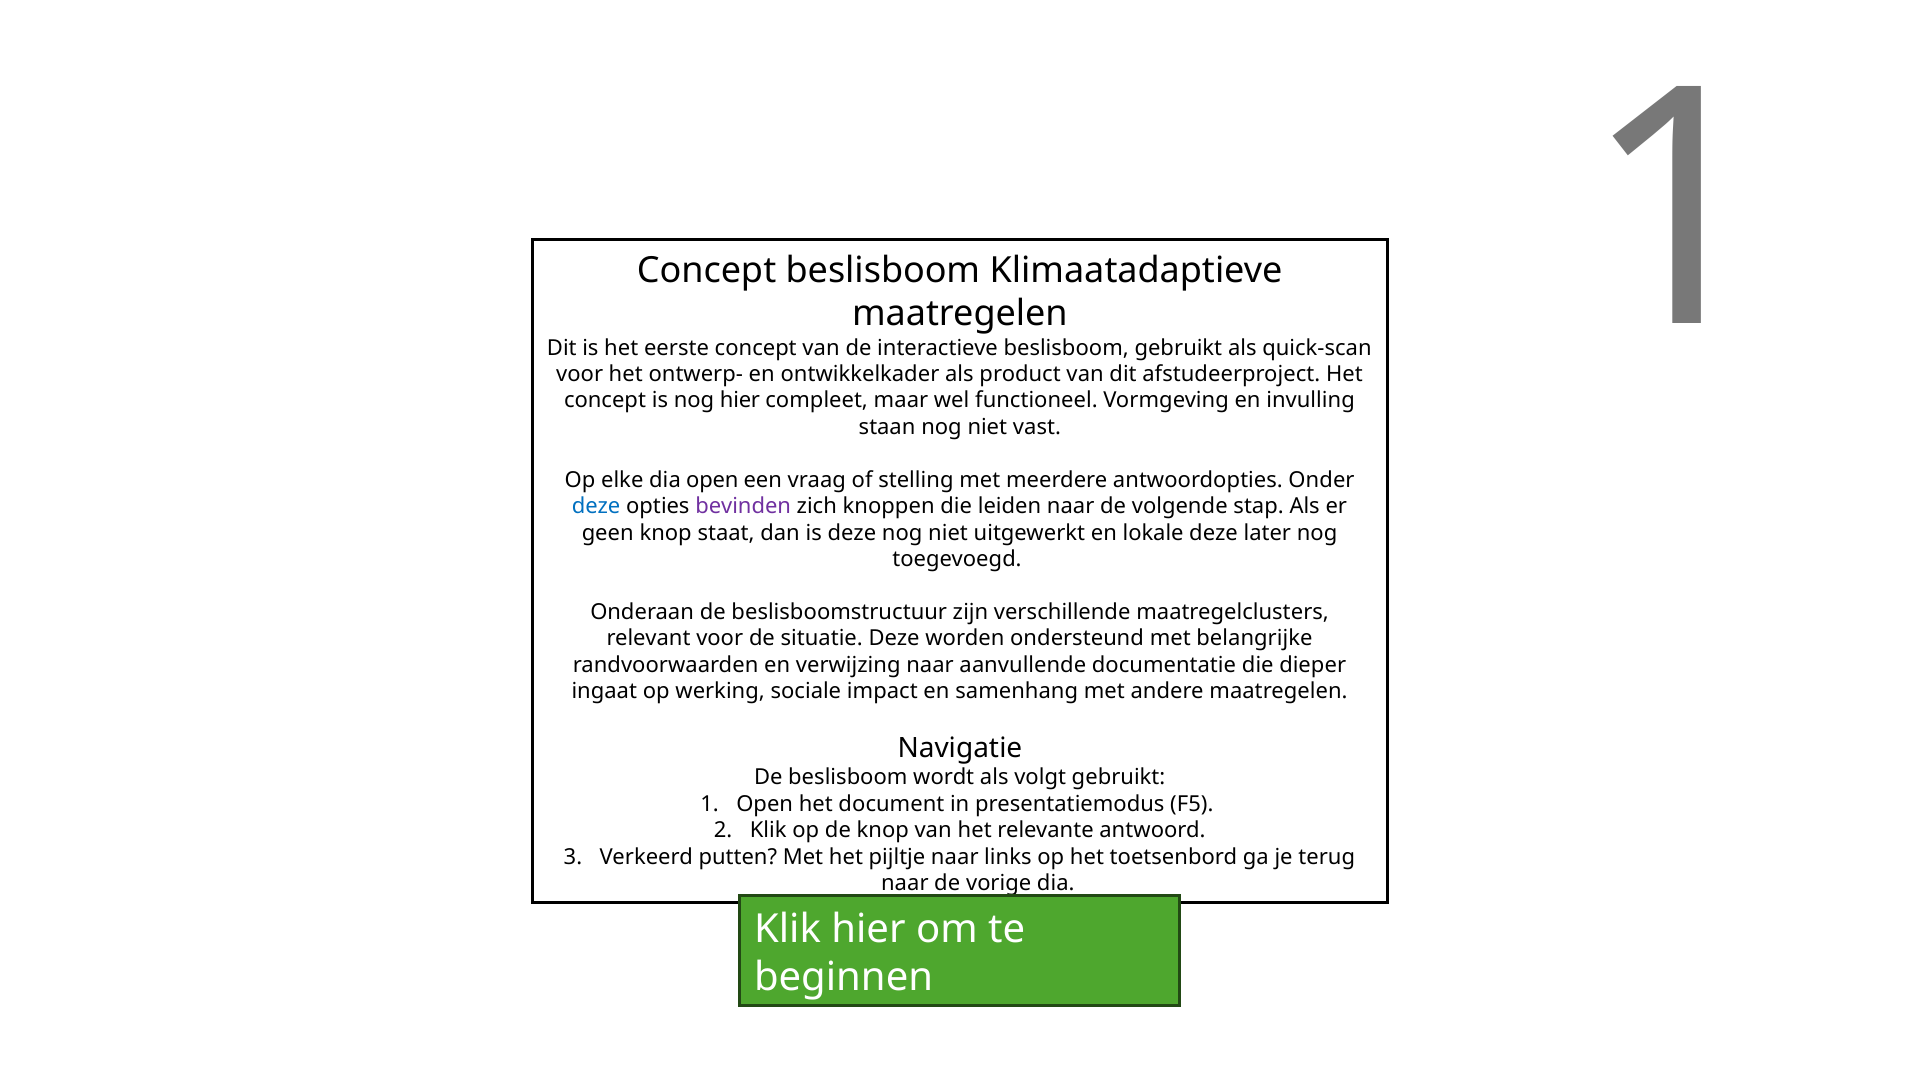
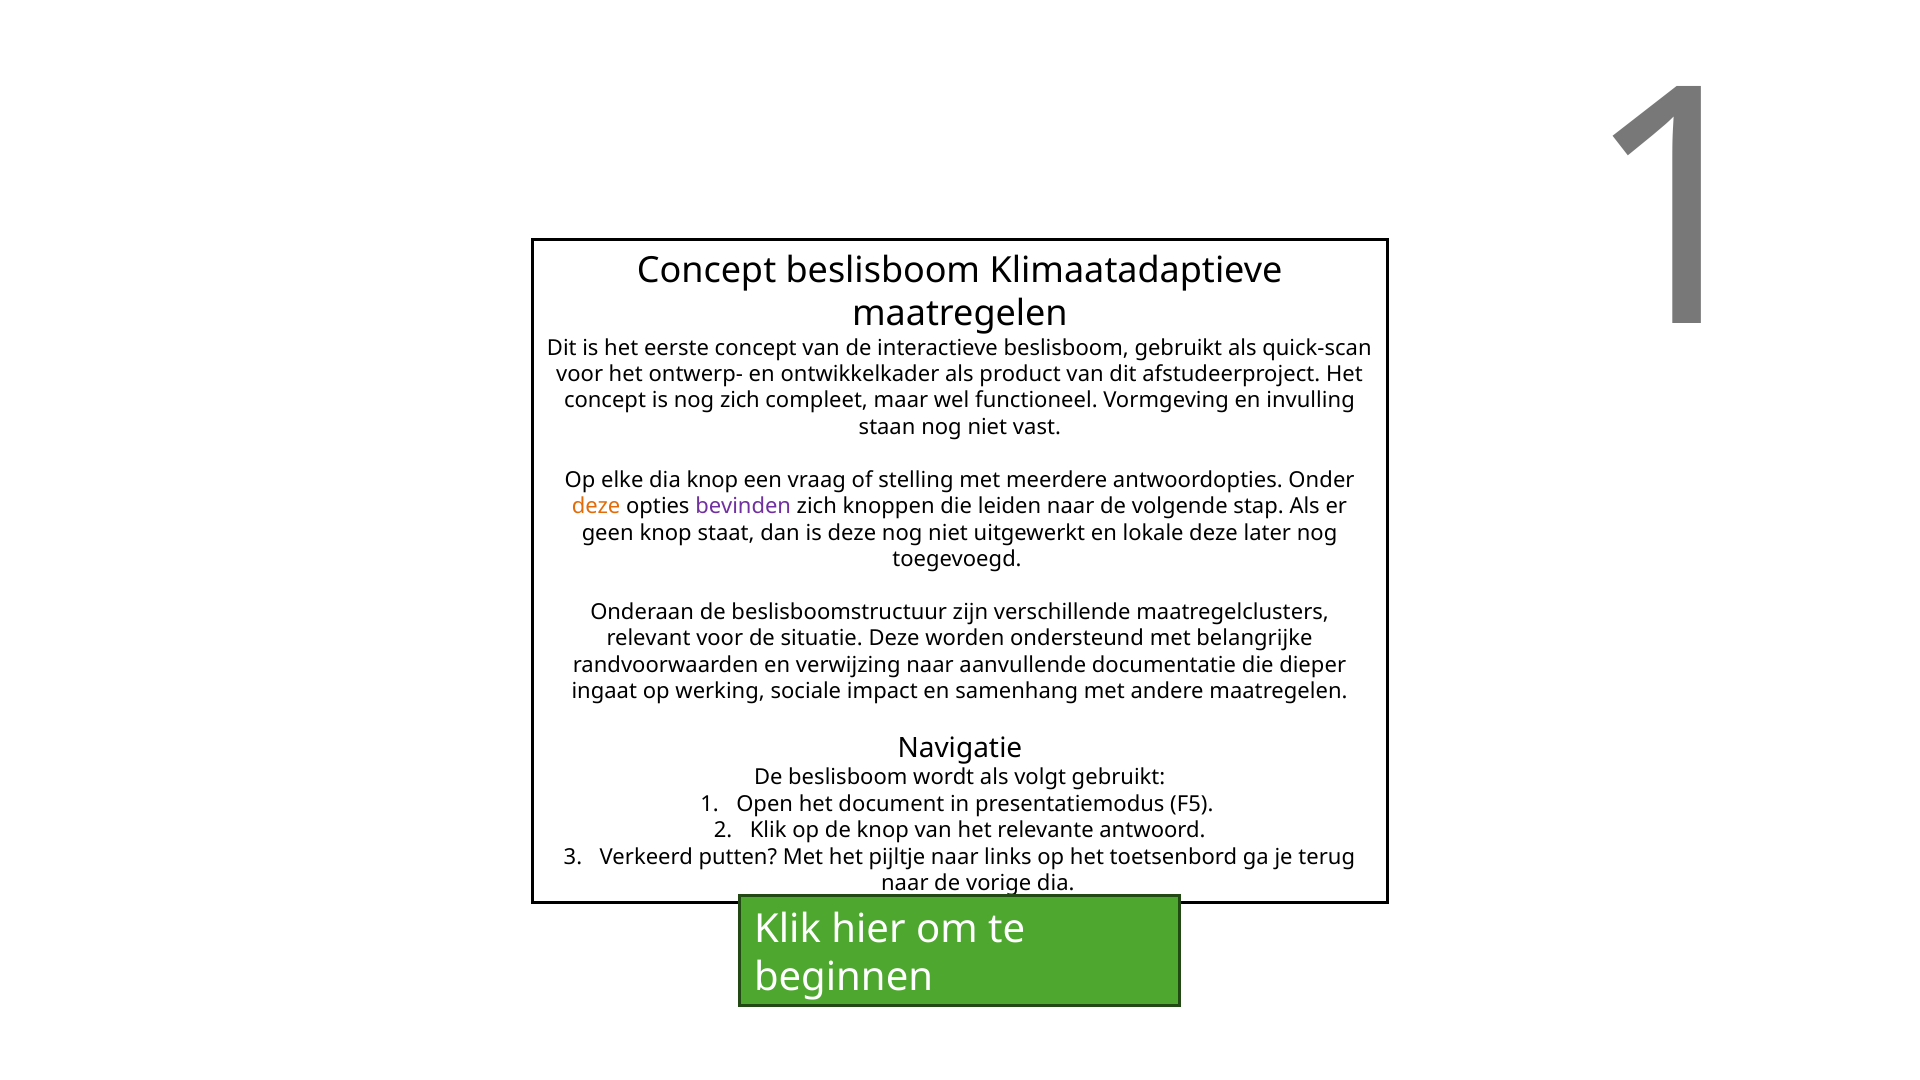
nog hier: hier -> zich (740, 401)
dia open: open -> knop (712, 480)
deze colour: blue -> orange (596, 506)
